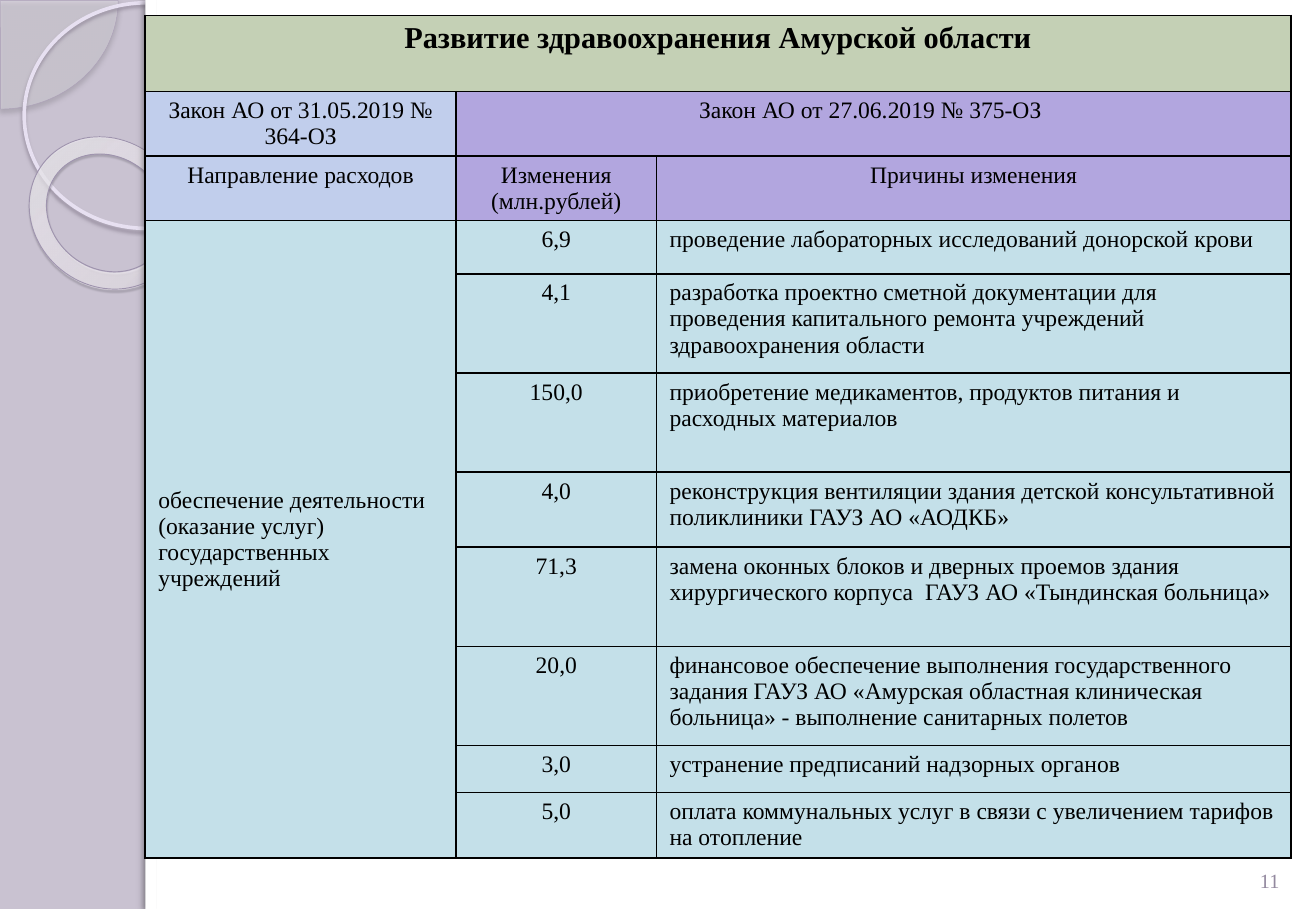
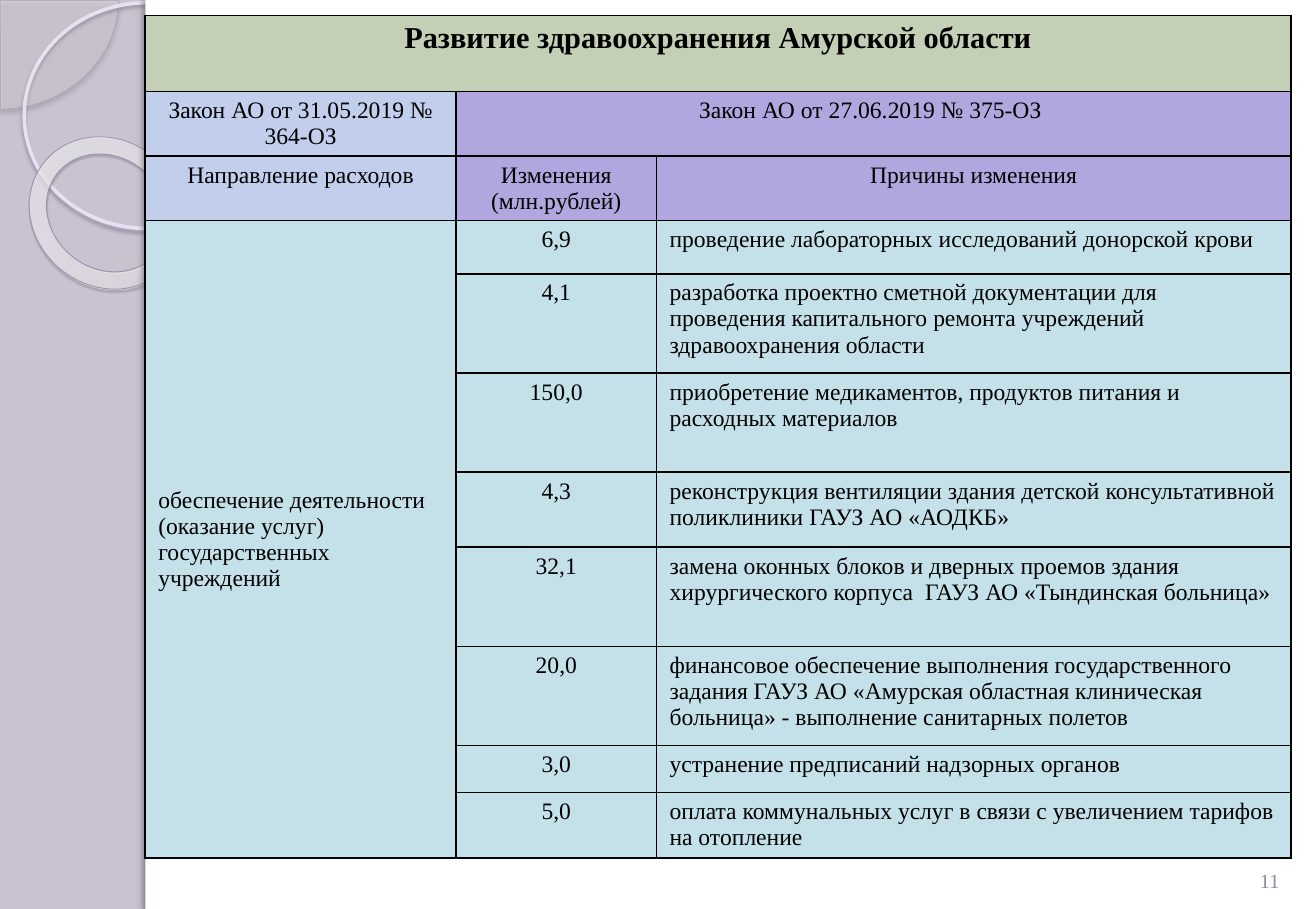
4,0: 4,0 -> 4,3 (556, 491)
71,3: 71,3 -> 32,1 (556, 566)
